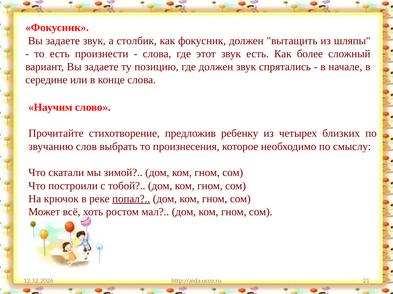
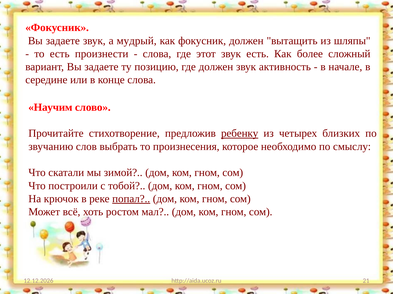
столбик: столбик -> мудрый (137, 41)
спрятались: спрятались -> активность (285, 67)
ребенку underline: none -> present (240, 134)
